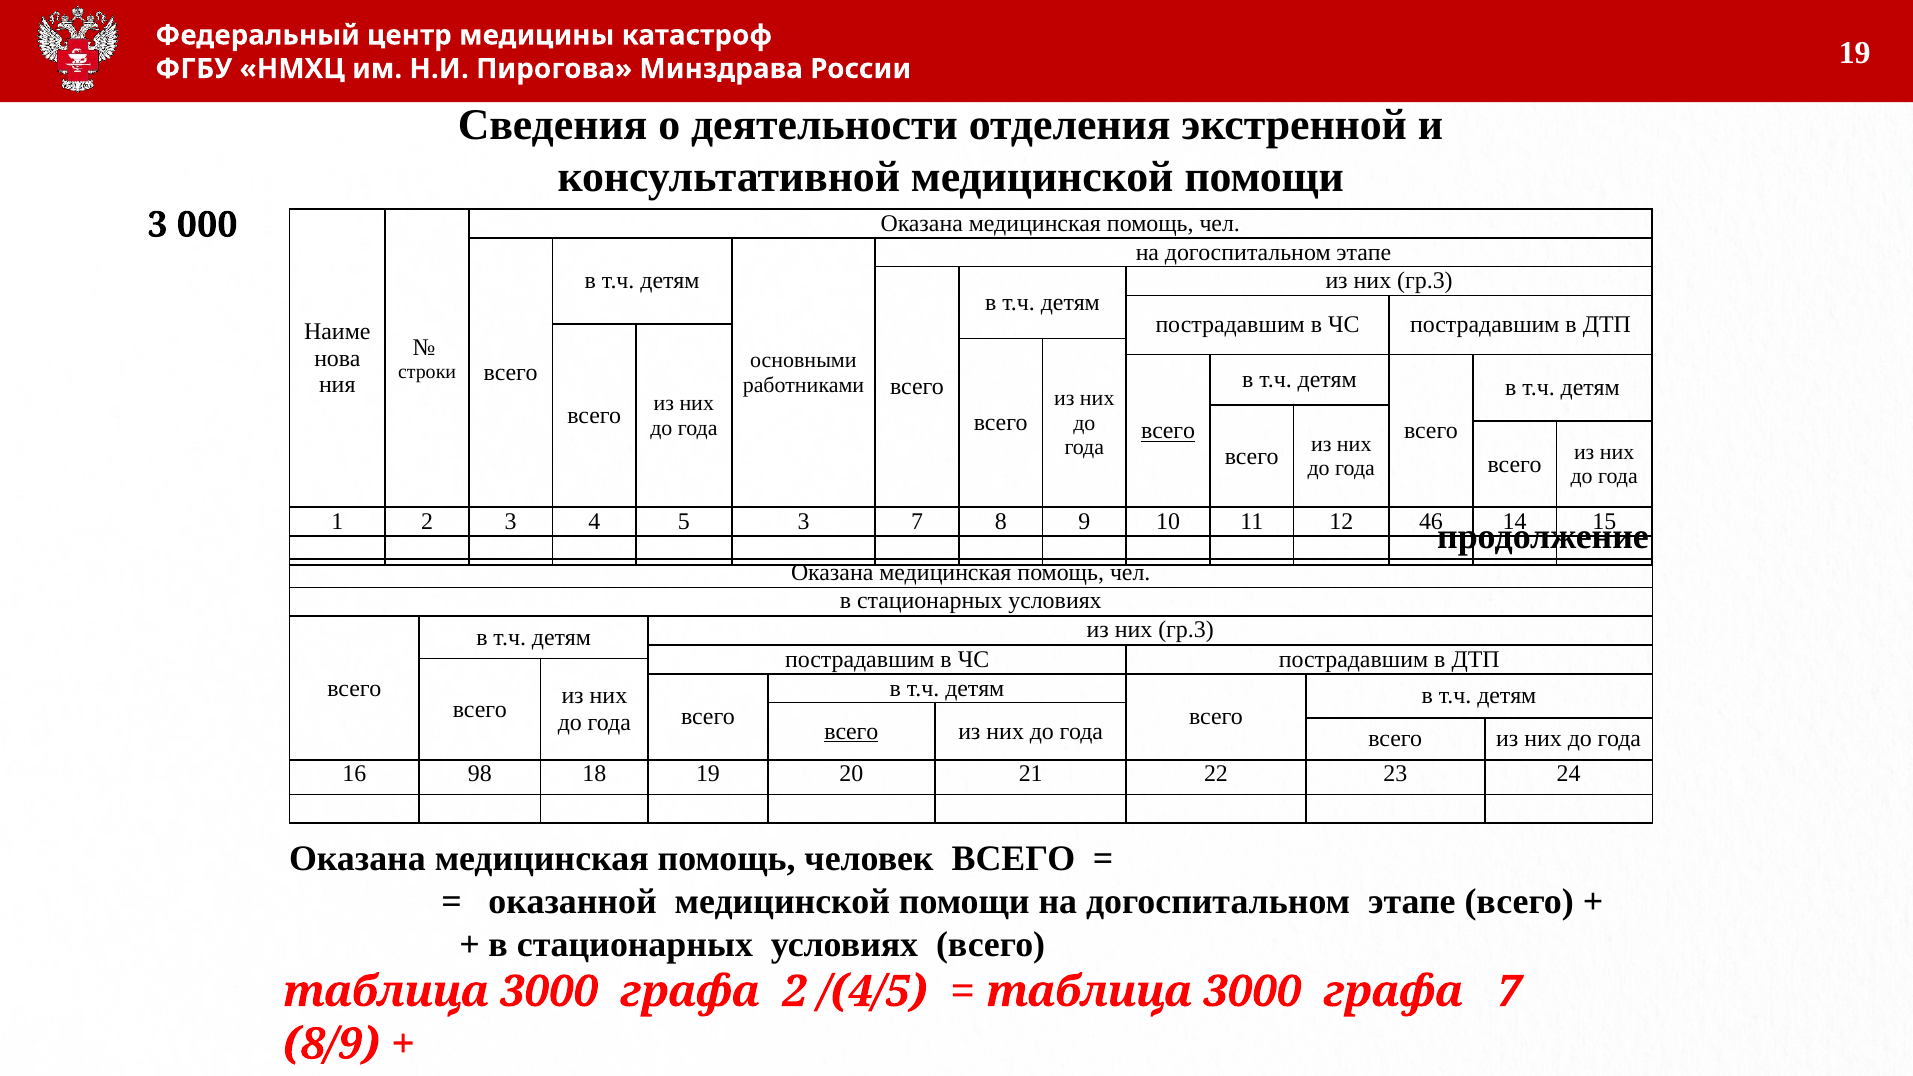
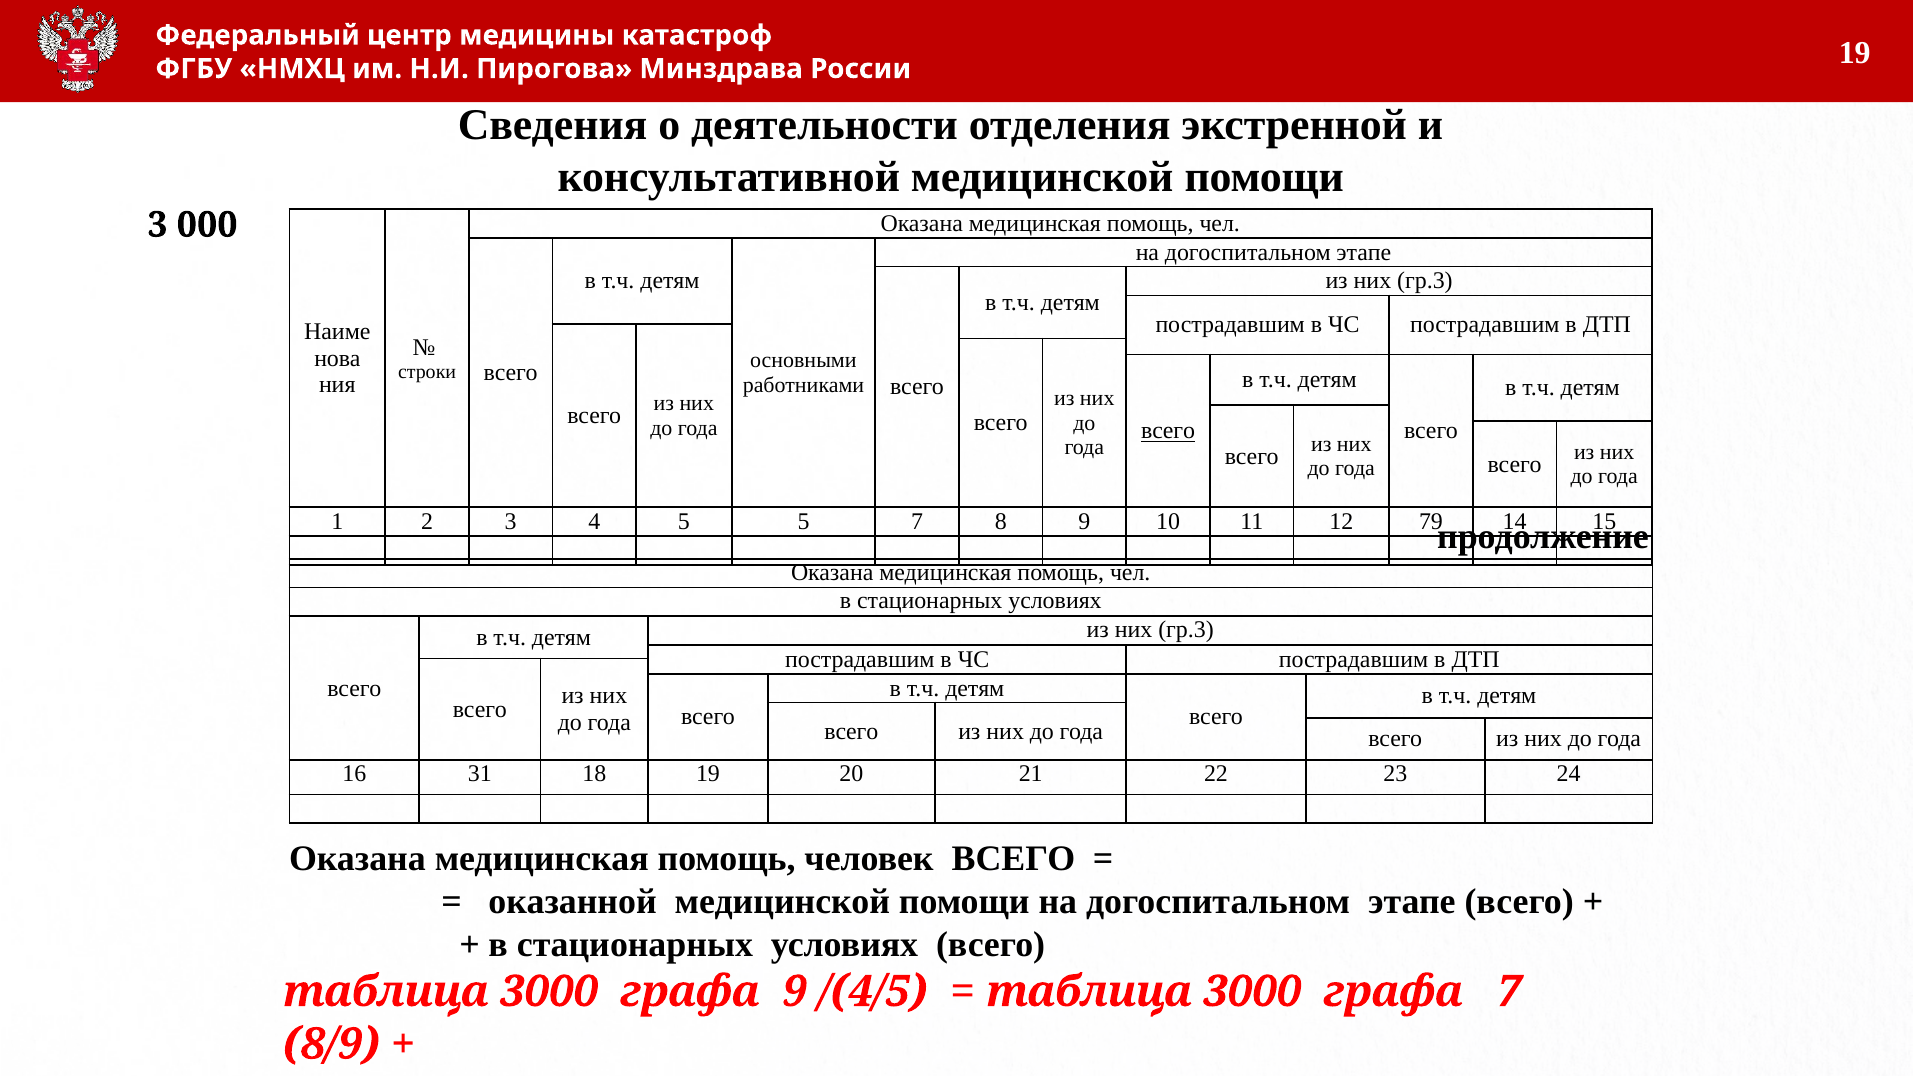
5 3: 3 -> 5 (803, 522)
46: 46 -> 79 (1431, 522)
всего underline: present -> none (851, 731)
98: 98 -> 31 (480, 773)
графа 2: 2 -> 9 (794, 992)
